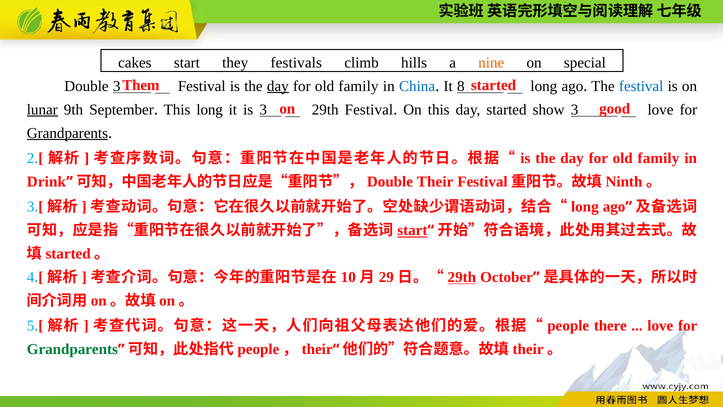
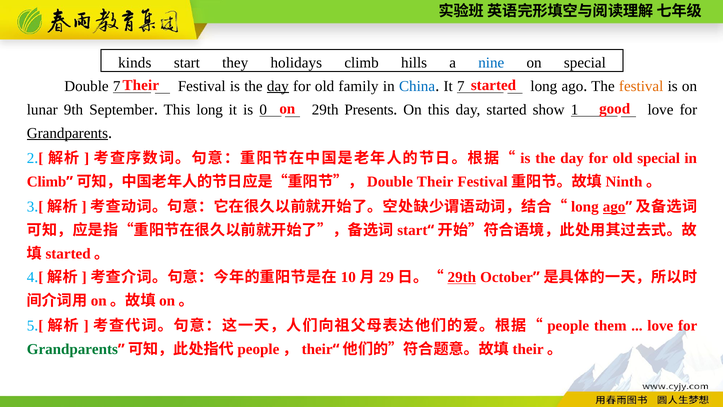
cakes: cakes -> kinds (135, 62)
festivals: festivals -> holidays (296, 62)
nine colour: orange -> blue (491, 62)
Them: Them -> Their (141, 85)
Double 3: 3 -> 7 (117, 86)
It 8: 8 -> 7 (461, 86)
festival colour: blue -> orange (641, 86)
lunar underline: present -> none (42, 110)
is 3: 3 -> 0 (263, 110)
29th Festival: Festival -> Presents (369, 110)
show 3: 3 -> 1 (575, 110)
family: family -> special (659, 158)
Drink: Drink -> Climb (47, 182)
ago underline: none -> present (614, 207)
start underline: present -> none (412, 230)
there: there -> them (610, 326)
